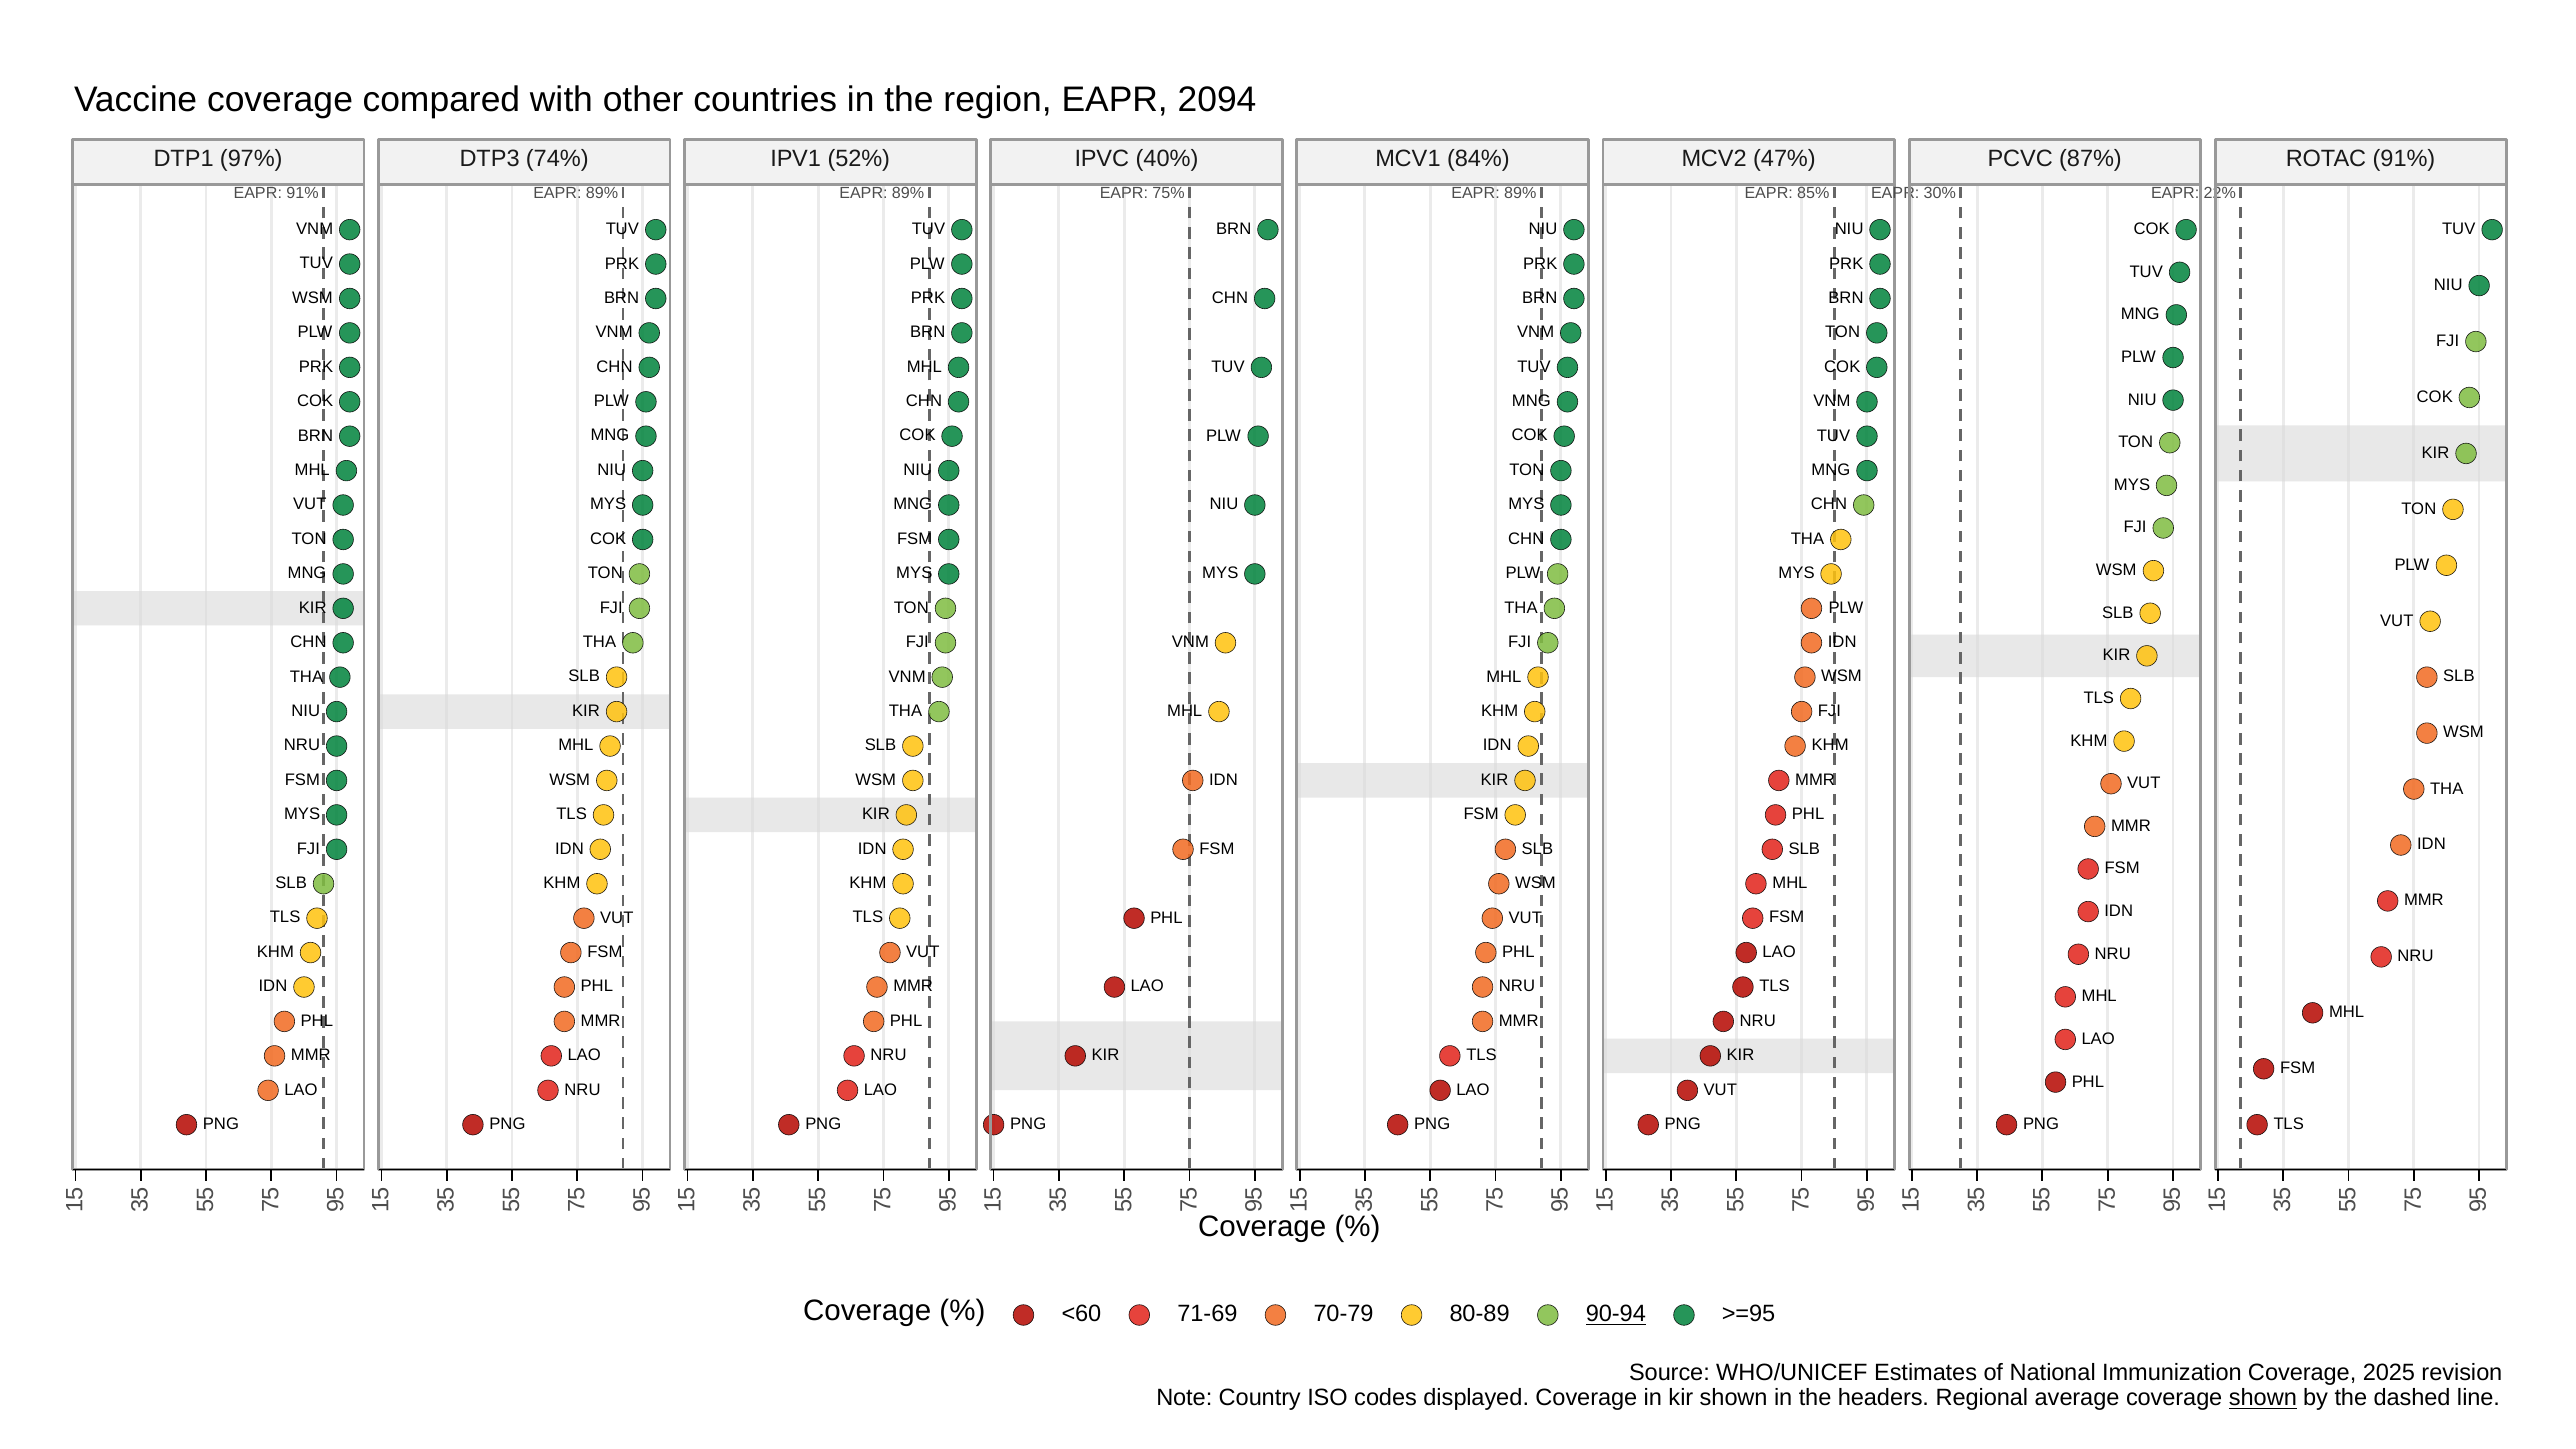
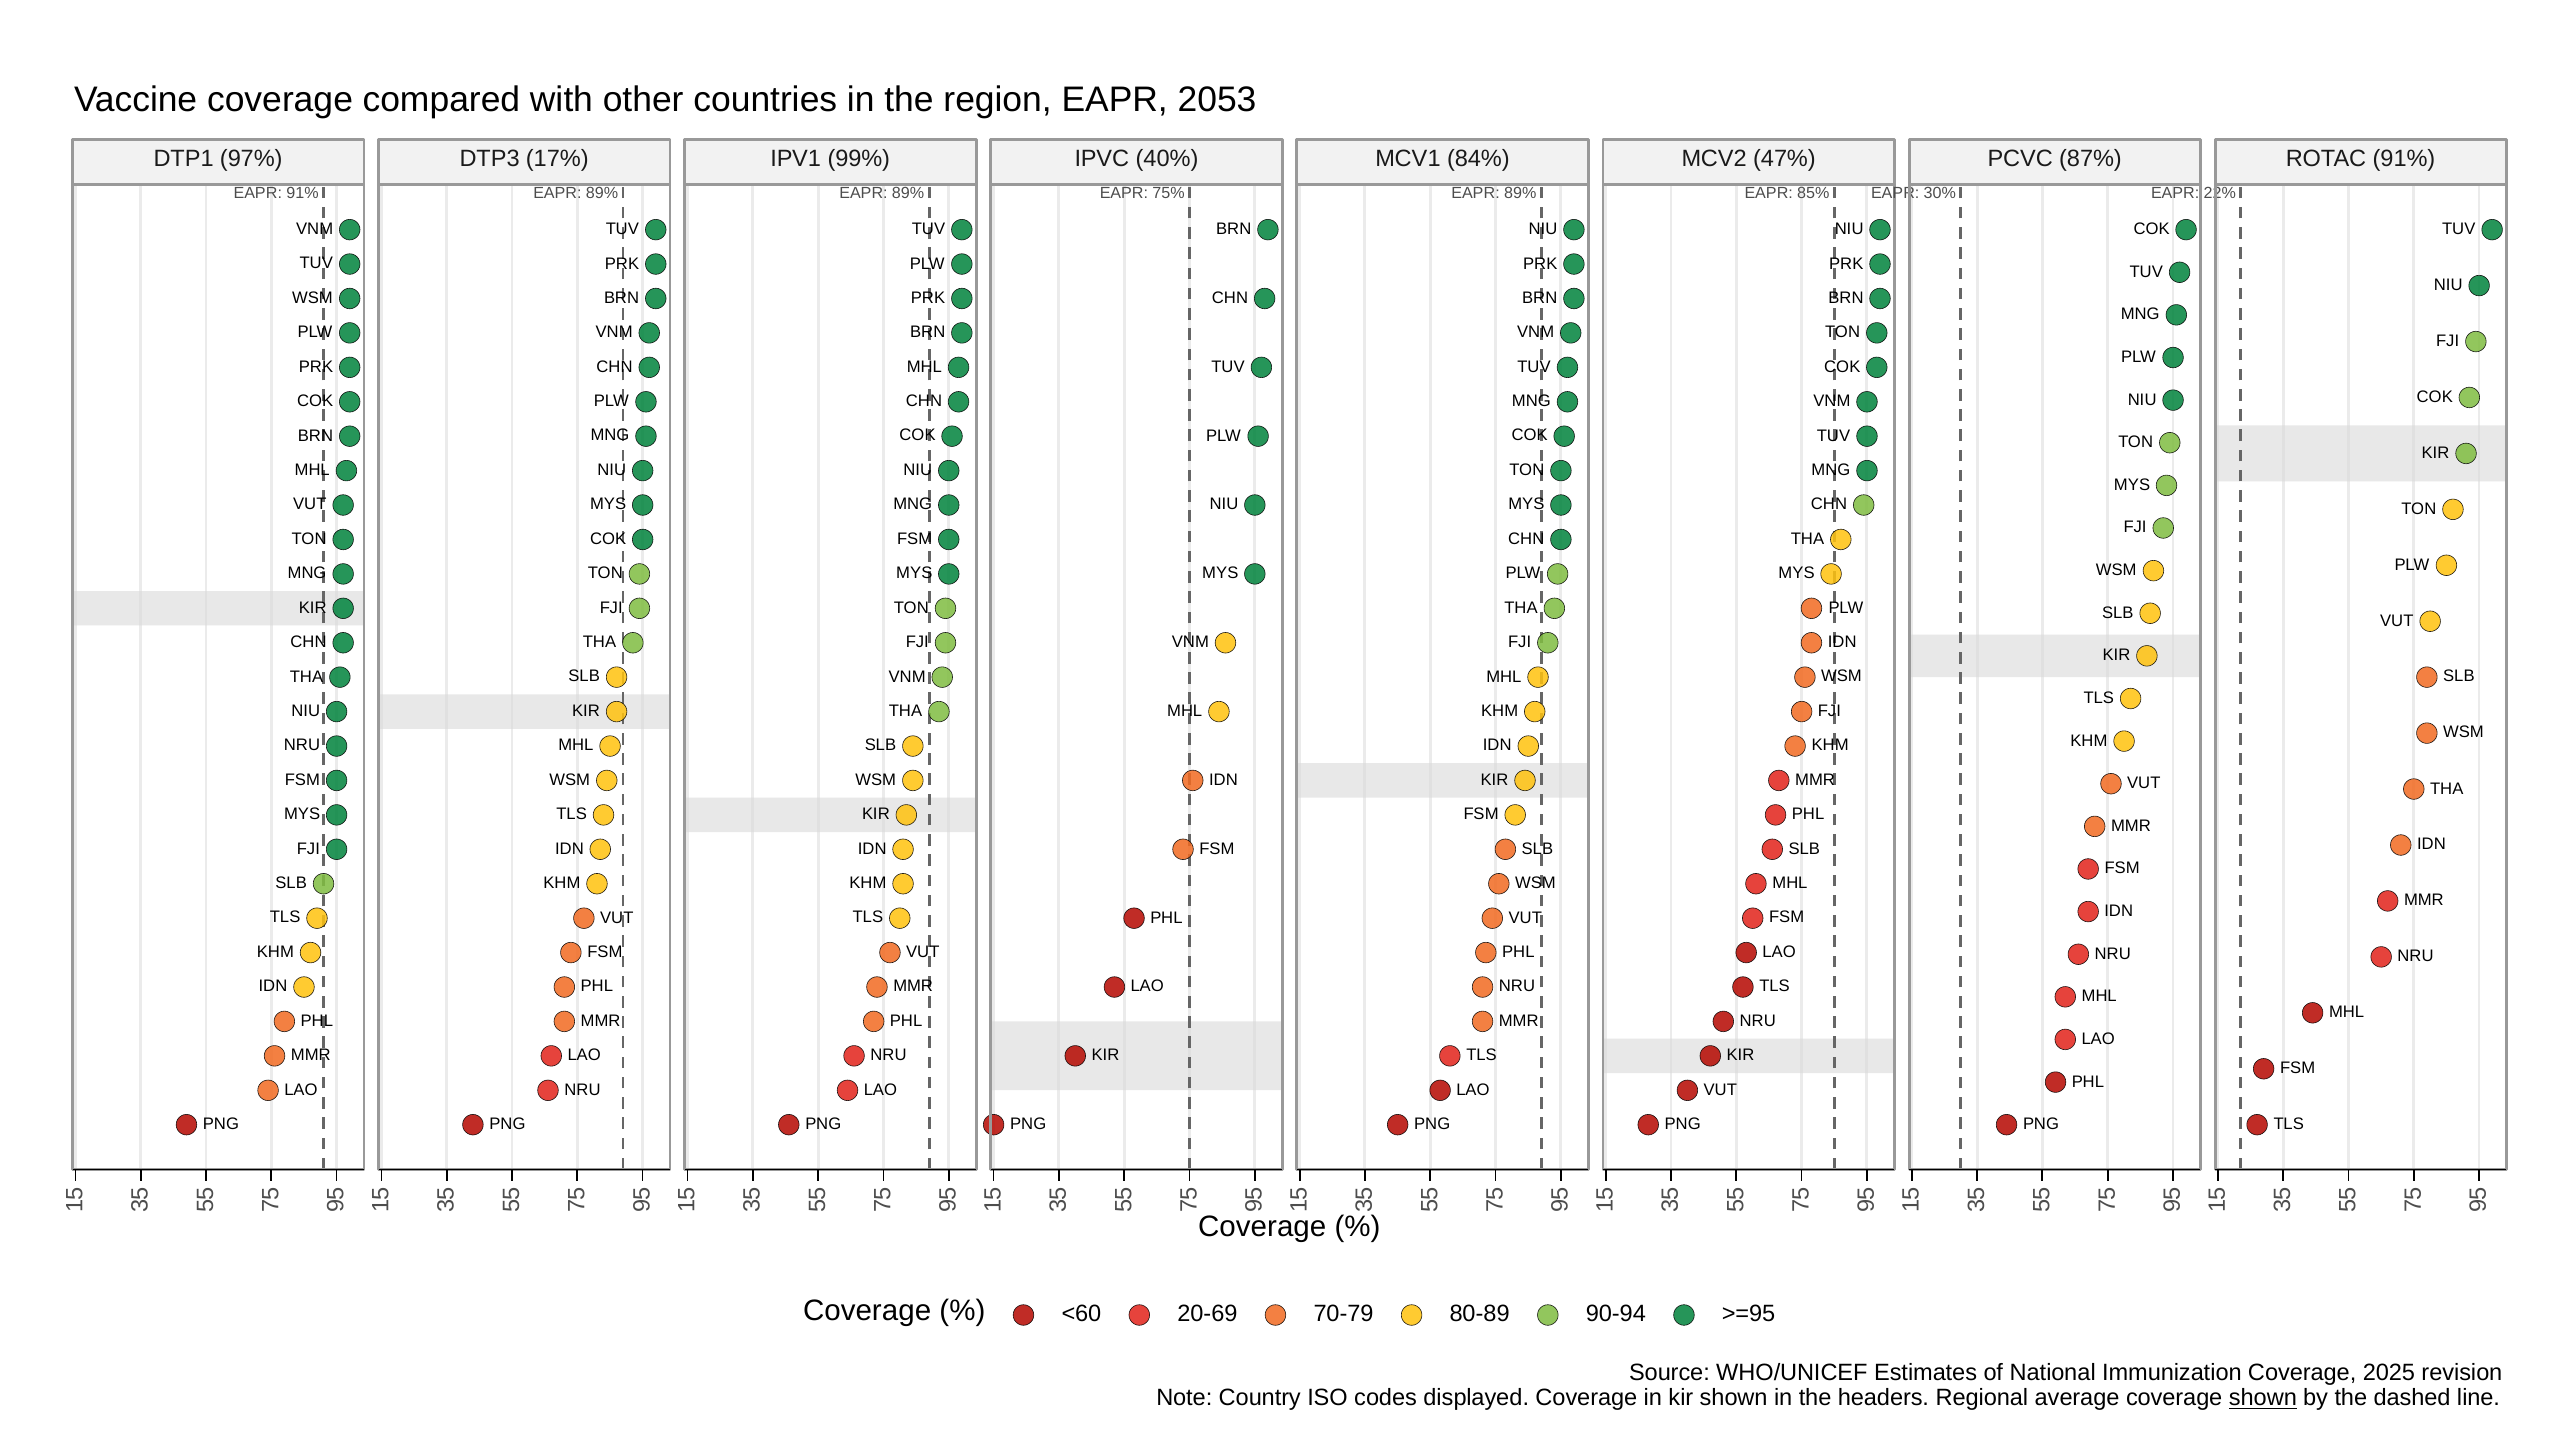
2094: 2094 -> 2053 (1217, 100)
74%: 74% -> 17% (557, 159)
52%: 52% -> 99% (859, 159)
71-69: 71-69 -> 20-69 (1207, 1314)
90-94 underline: present -> none (1616, 1314)
